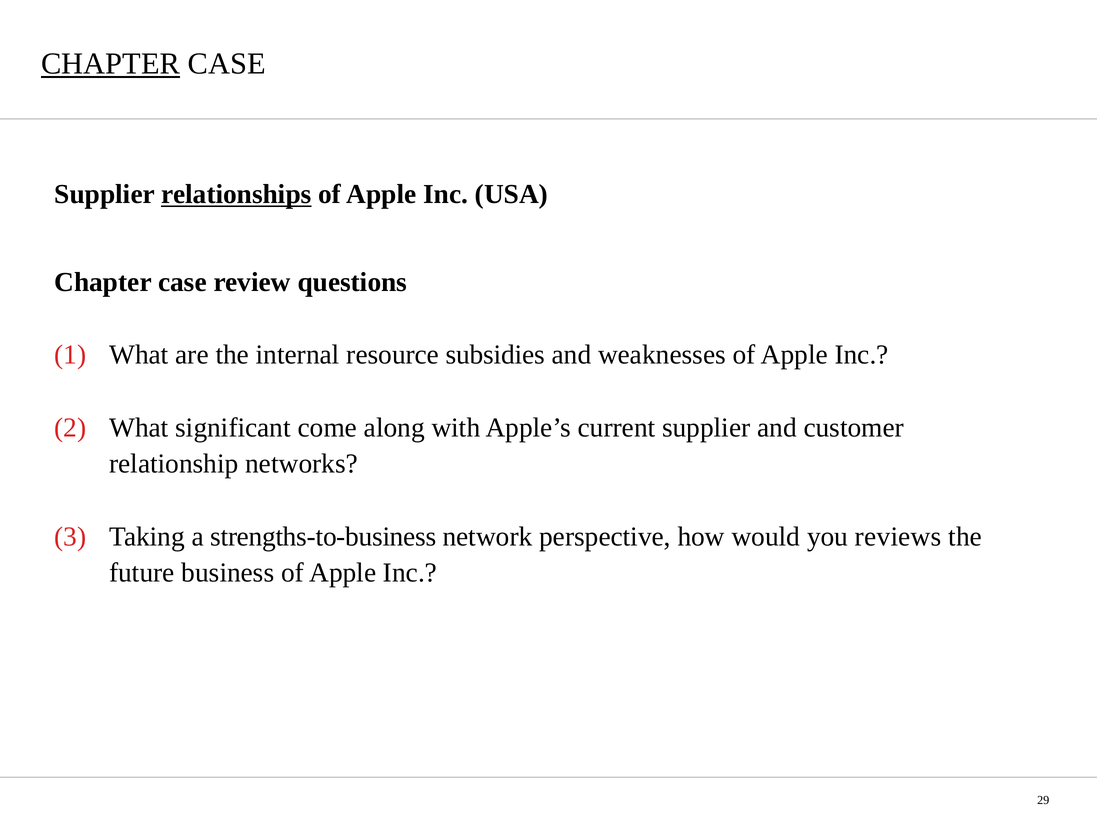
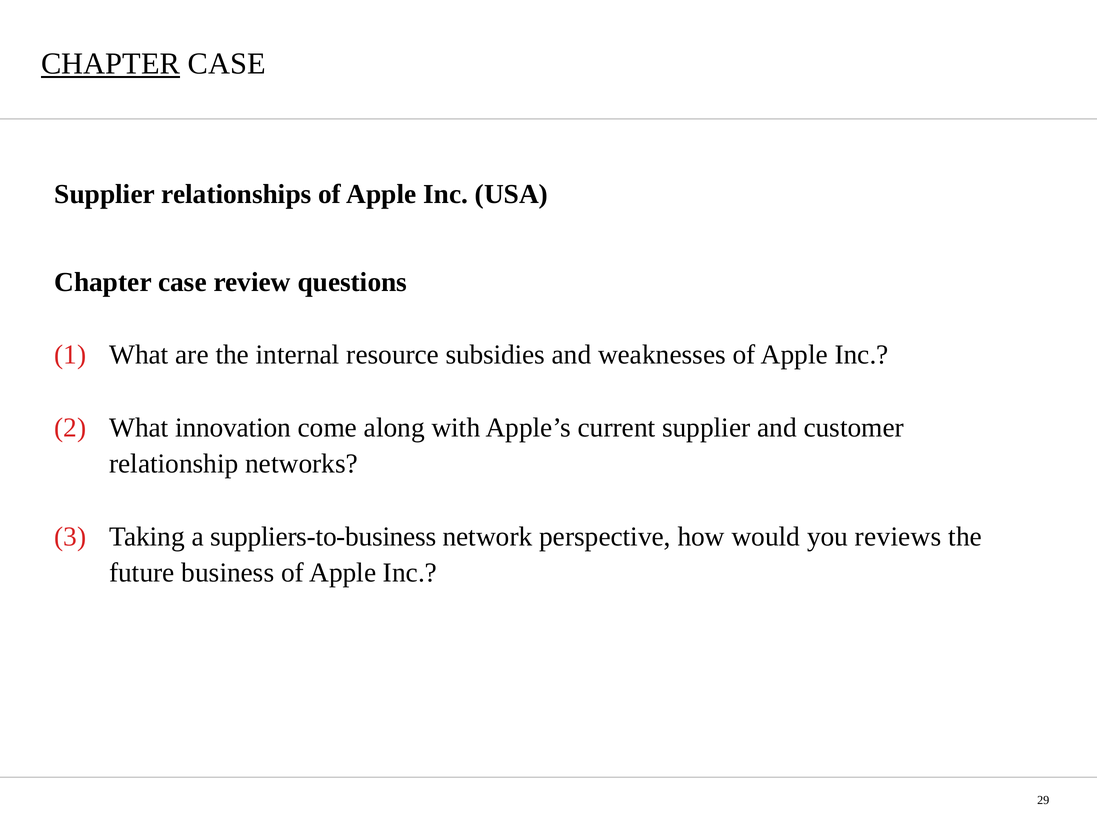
relationships underline: present -> none (236, 194)
significant: significant -> innovation (233, 427)
strengths-to-business: strengths-to-business -> suppliers-to-business (323, 536)
